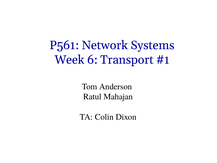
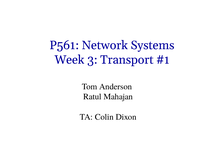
6: 6 -> 3 (92, 60)
